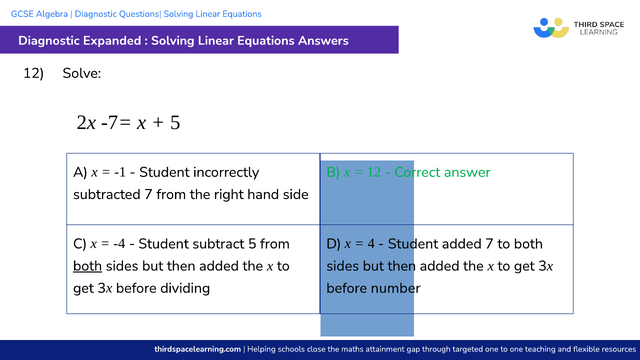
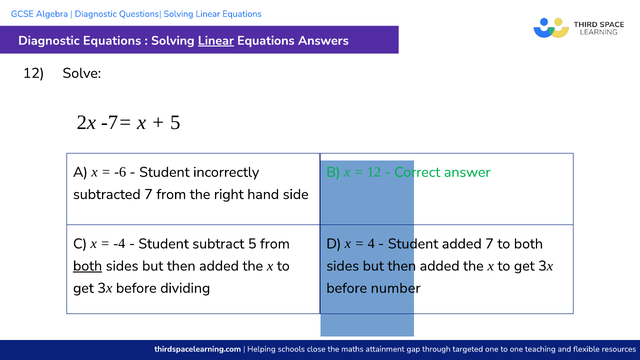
Diagnostic Expanded: Expanded -> Equations (112, 41)
Linear underline: none -> present (216, 41)
-1: -1 -> -6 (120, 172)
